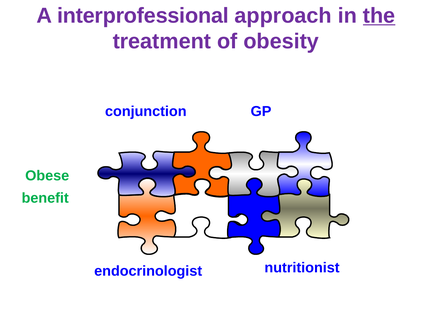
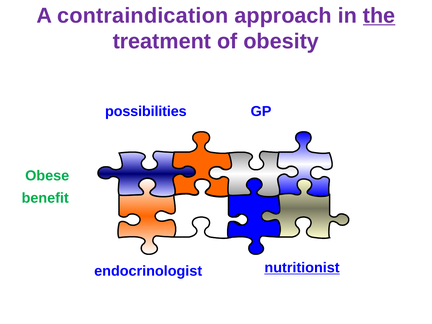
interprofessional: interprofessional -> contraindication (143, 16)
conjunction: conjunction -> possibilities (146, 111)
nutritionist underline: none -> present (302, 268)
